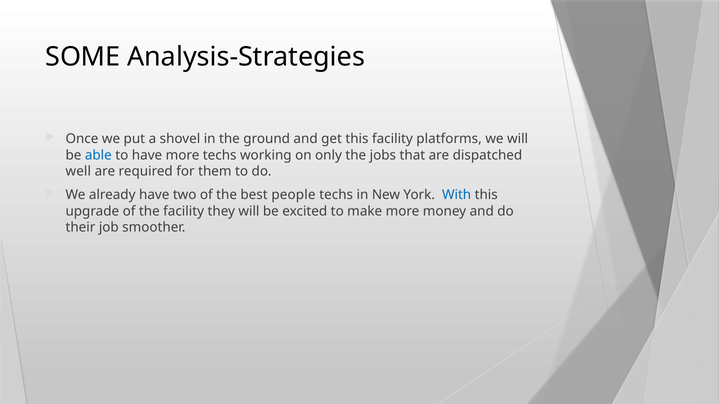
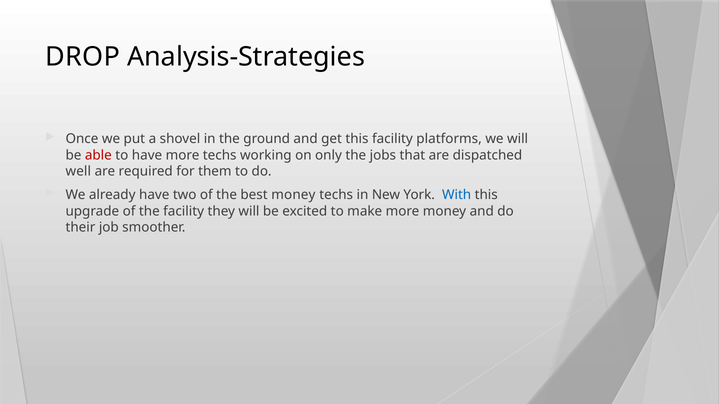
SOME: SOME -> DROP (83, 57)
able colour: blue -> red (98, 155)
best people: people -> money (293, 195)
